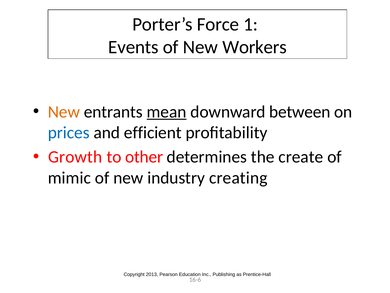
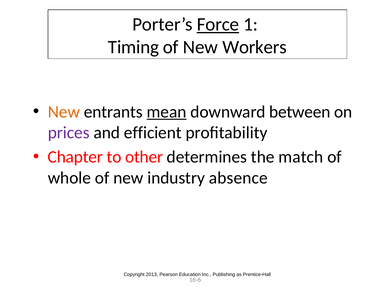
Force underline: none -> present (218, 24)
Events: Events -> Timing (133, 47)
prices colour: blue -> purple (69, 132)
Growth: Growth -> Chapter (75, 157)
create: create -> match (301, 157)
mimic: mimic -> whole (69, 177)
creating: creating -> absence (238, 177)
